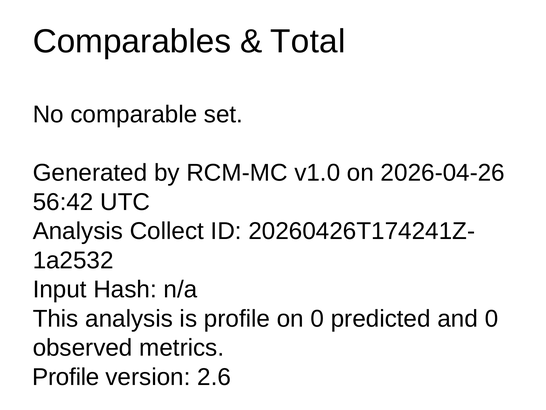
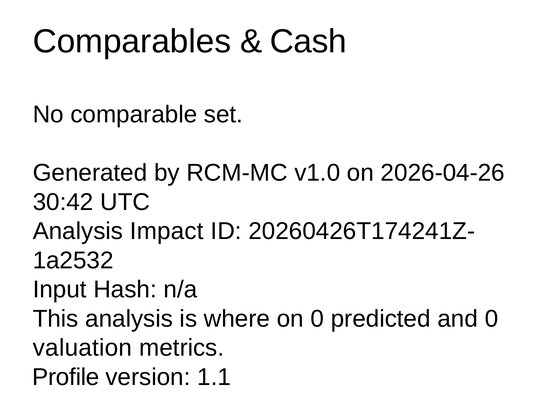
Total: Total -> Cash (308, 41)
56:42: 56:42 -> 30:42 (63, 202)
Collect: Collect -> Impact (167, 231)
is profile: profile -> where (237, 318)
observed: observed -> valuation (82, 348)
2.6: 2.6 -> 1.1 (214, 377)
